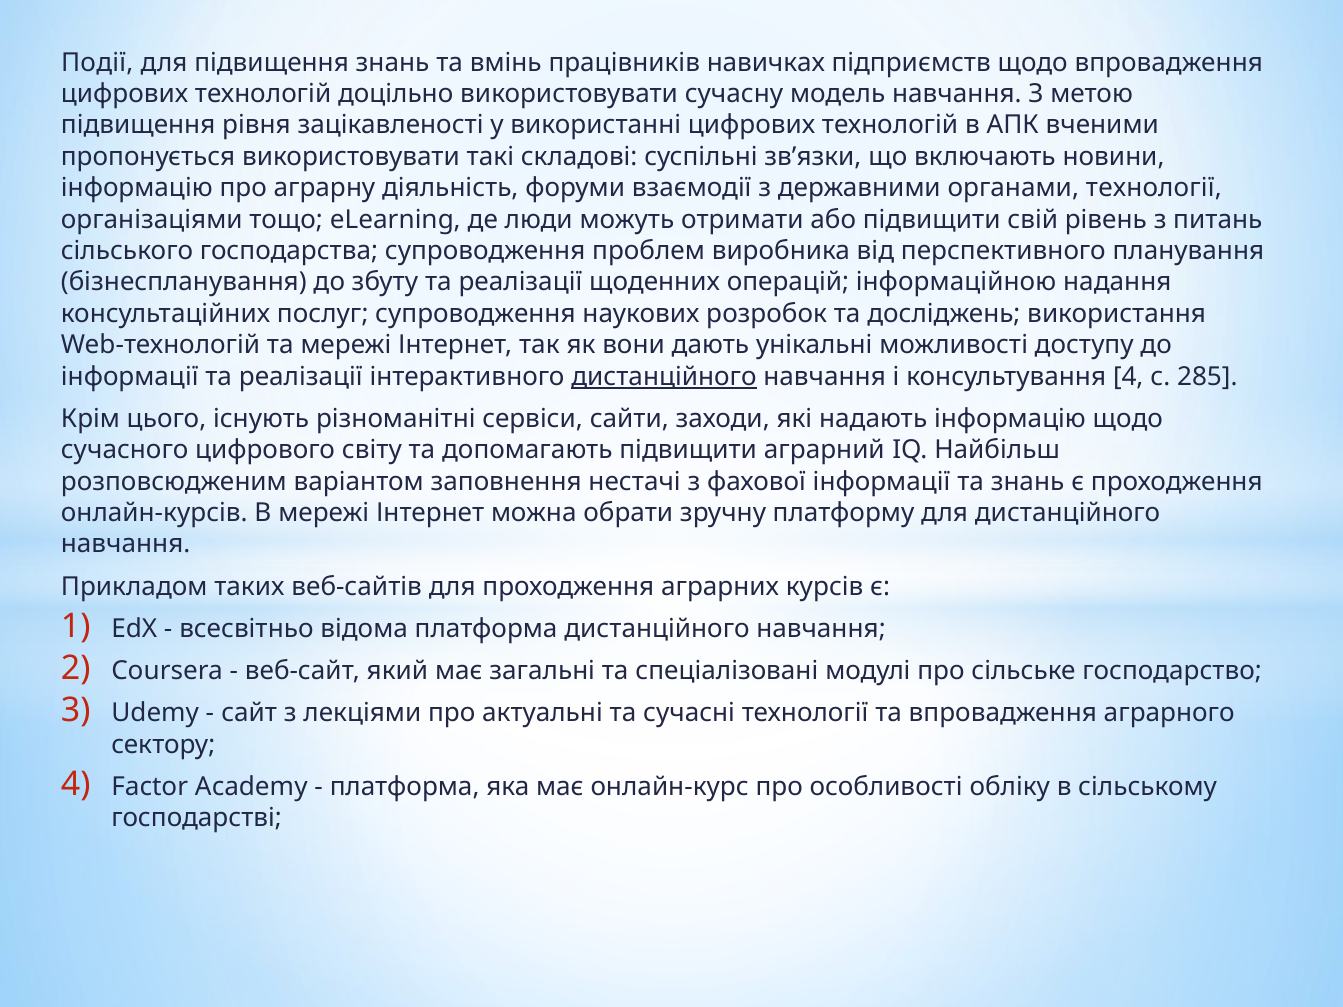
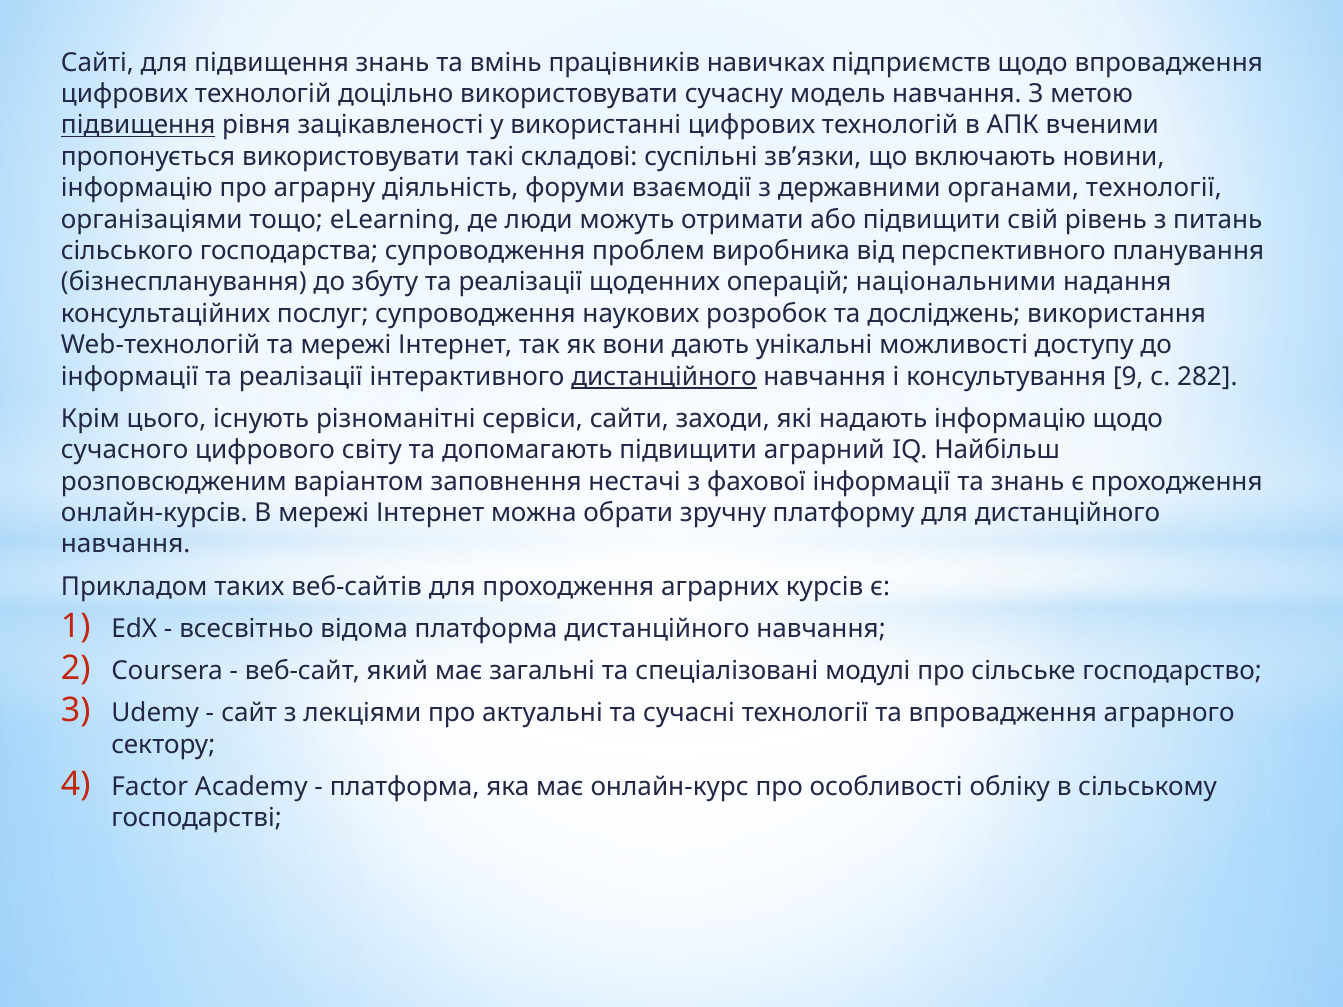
Події: Події -> Сайті (97, 63)
підвищення underline: none -> present (138, 125)
інформаційною: інформаційною -> національними (956, 282)
консультування 4: 4 -> 9 (1128, 377)
285: 285 -> 282 (1207, 377)
